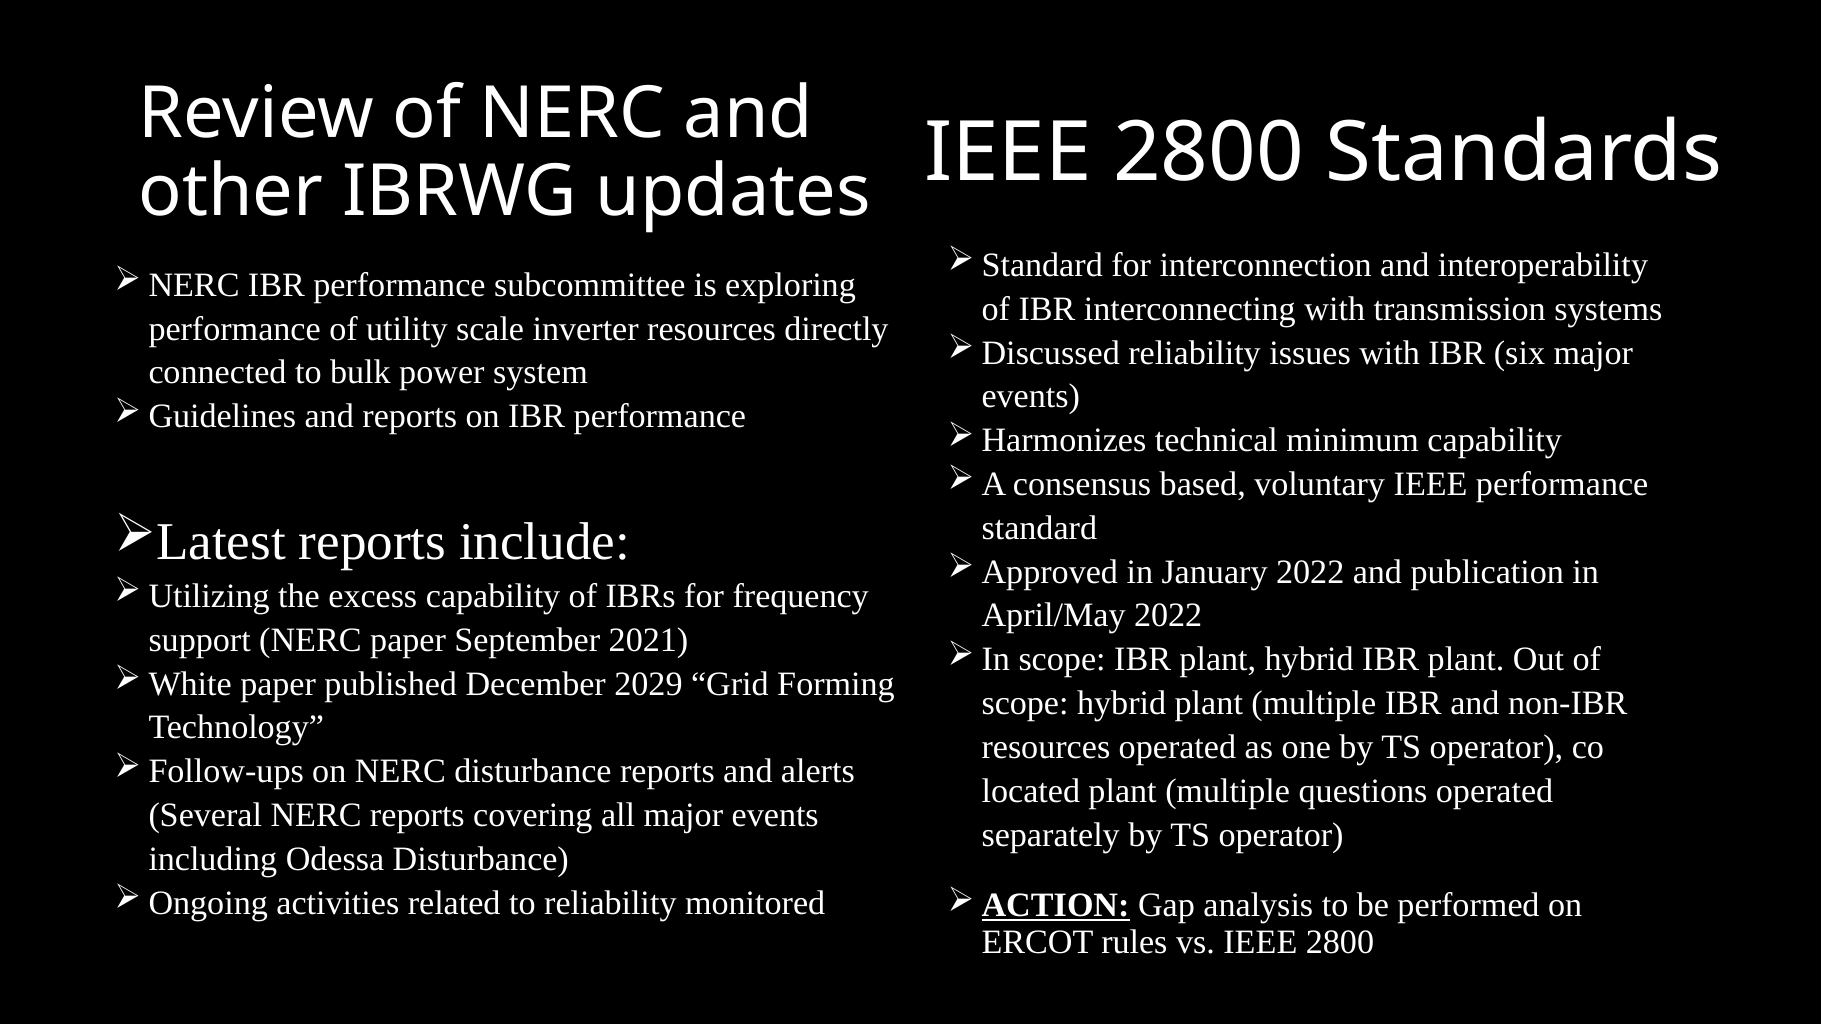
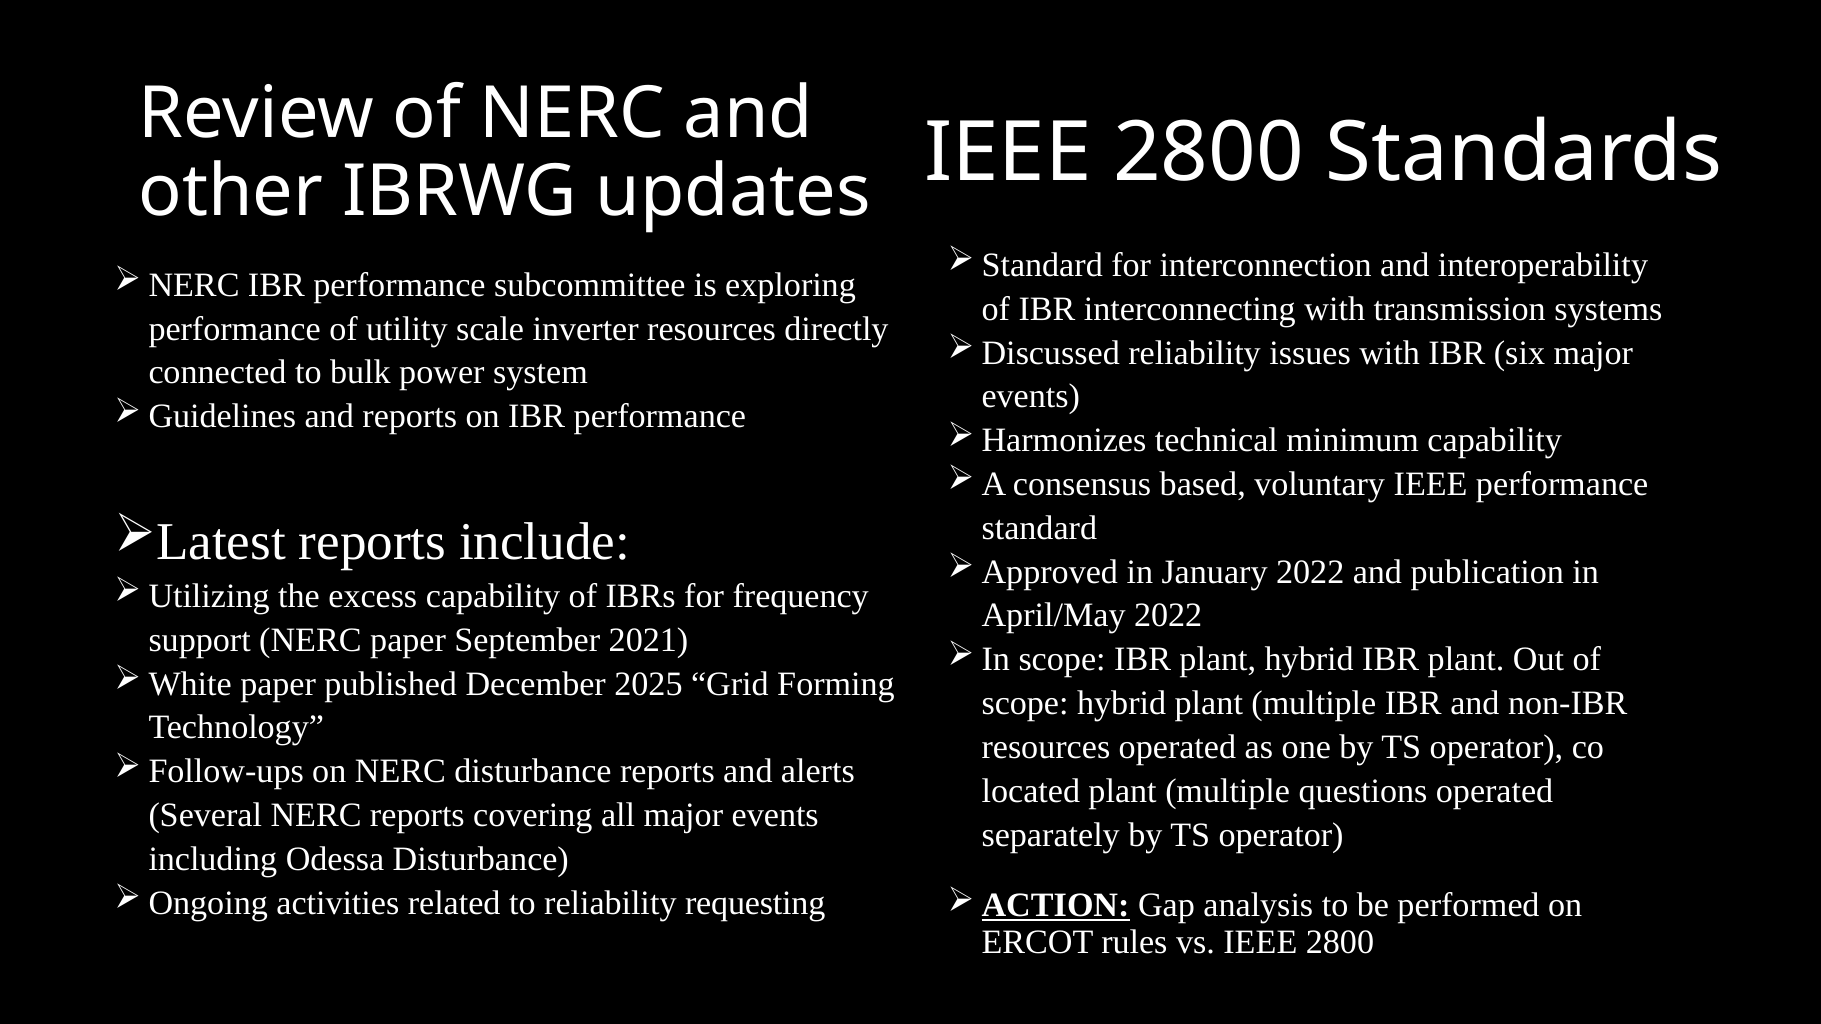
2029: 2029 -> 2025 (648, 684)
monitored: monitored -> requesting (755, 903)
